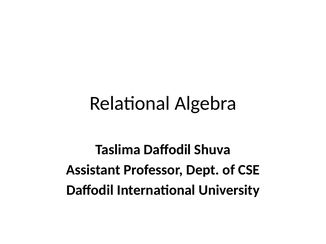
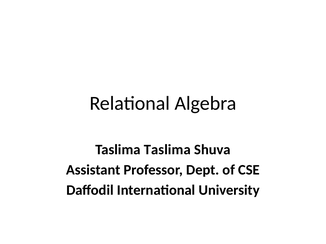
Taslima Daffodil: Daffodil -> Taslima (167, 150)
